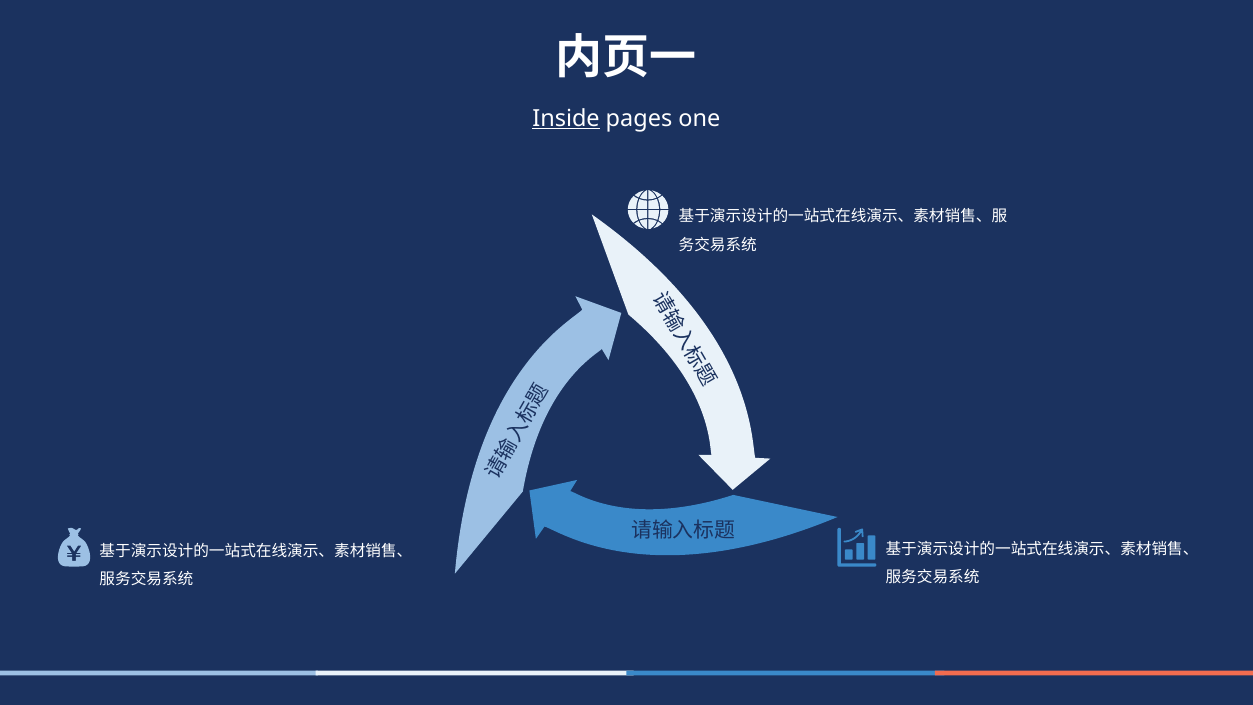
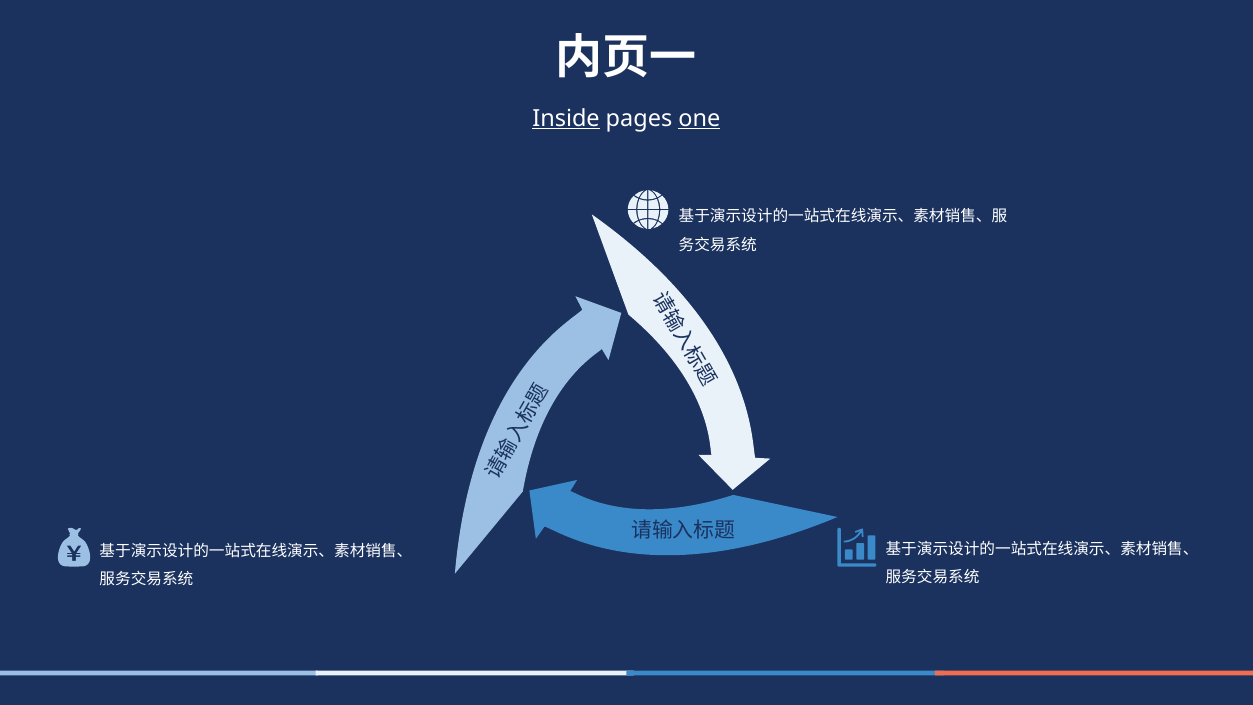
one underline: none -> present (699, 118)
